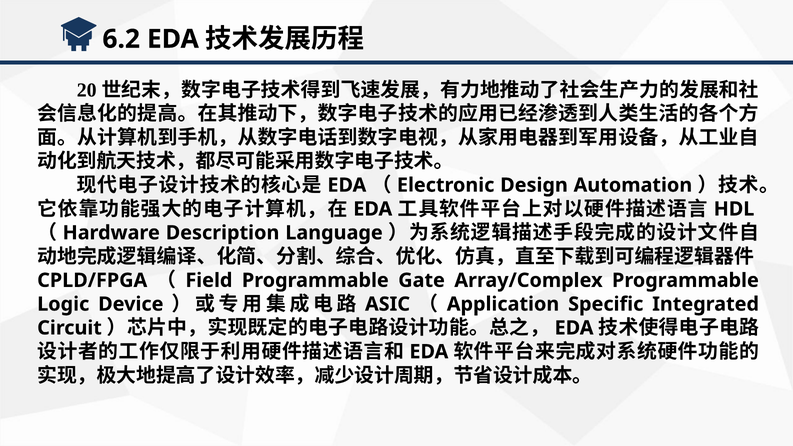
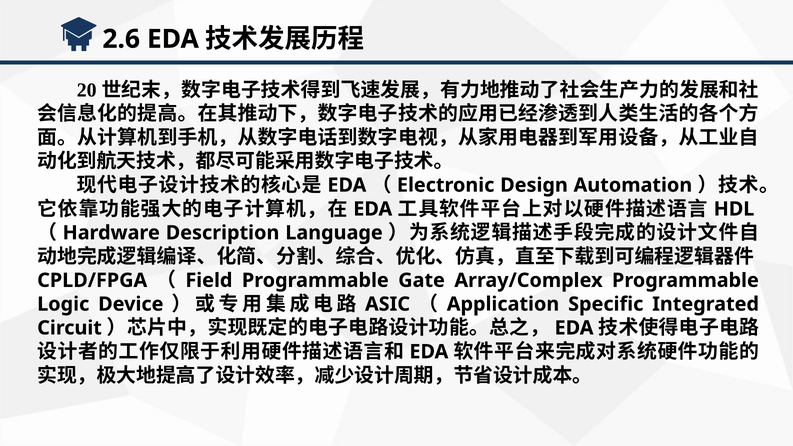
6.2: 6.2 -> 2.6 (121, 39)
